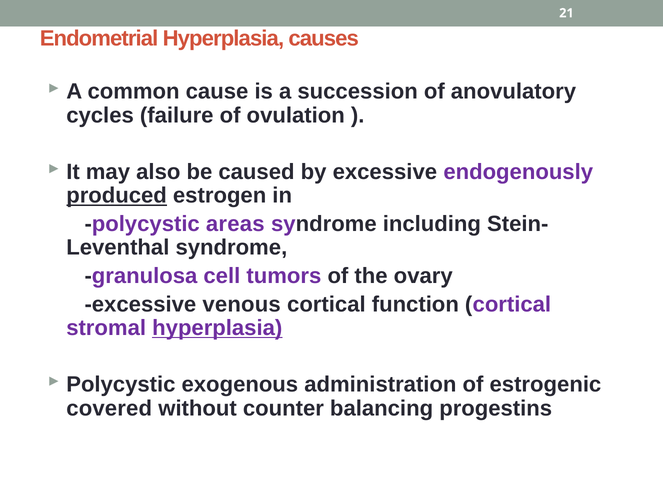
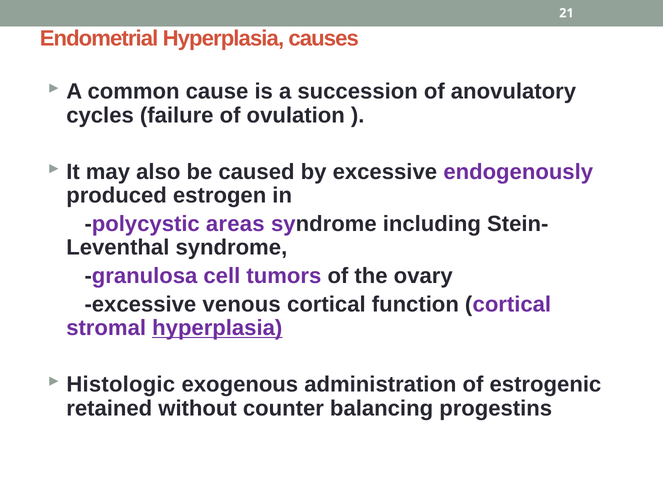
produced underline: present -> none (117, 196)
Polycystic: Polycystic -> Histologic (121, 385)
covered: covered -> retained (109, 409)
